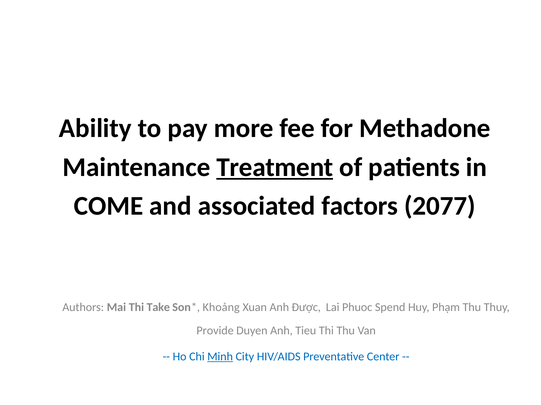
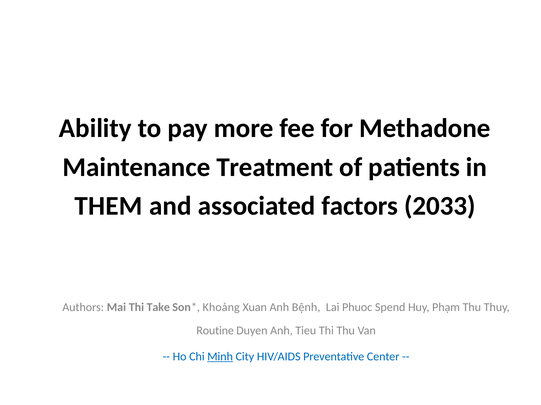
Treatment underline: present -> none (275, 167)
COME: COME -> THEM (108, 206)
2077: 2077 -> 2033 (440, 206)
Được: Được -> Bệnh (306, 308)
Provide: Provide -> Routine (215, 331)
